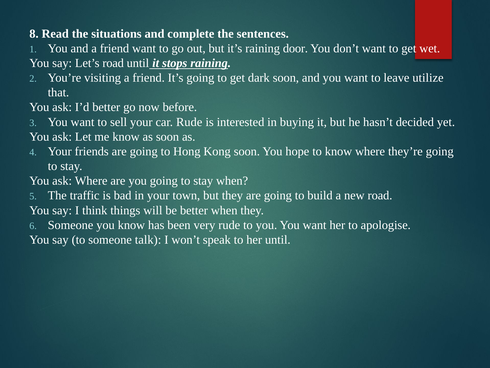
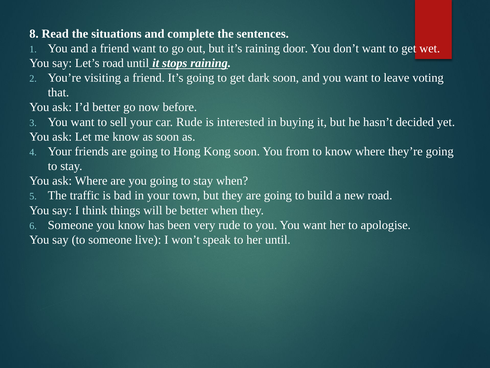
utilize: utilize -> voting (428, 78)
hope: hope -> from (297, 151)
talk: talk -> live (148, 239)
